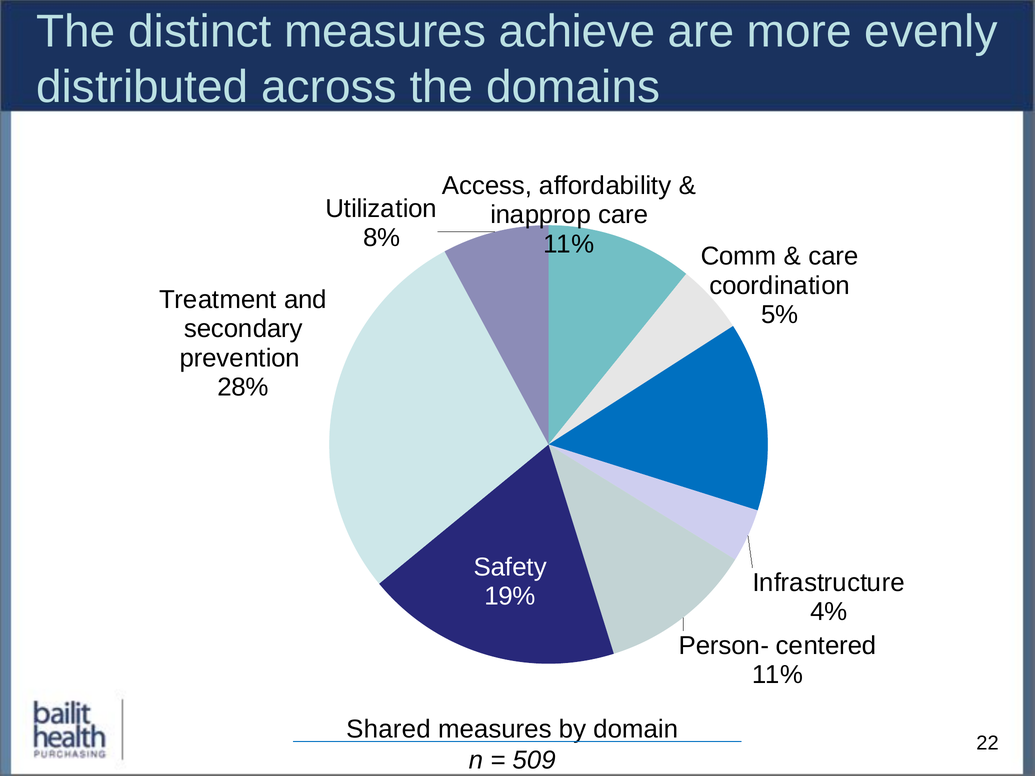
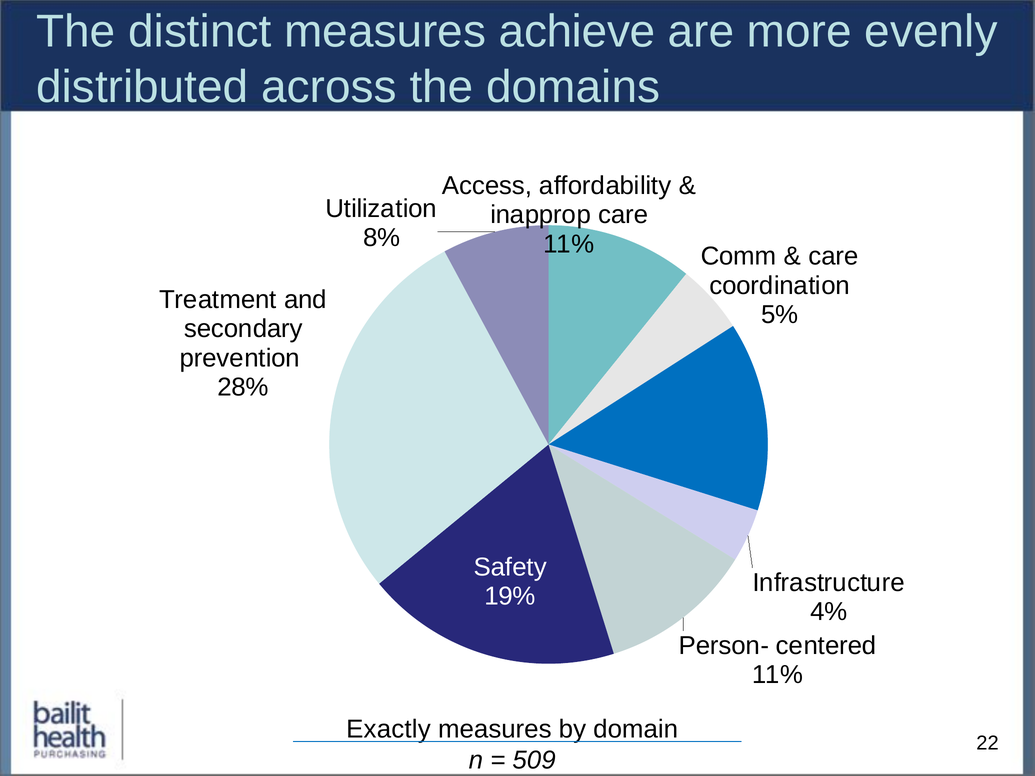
Shared: Shared -> Exactly (388, 730)
